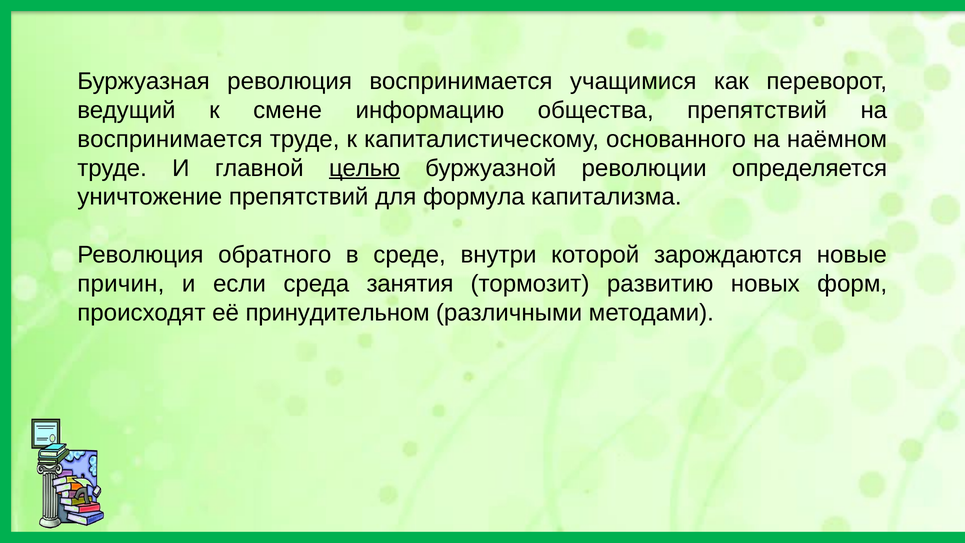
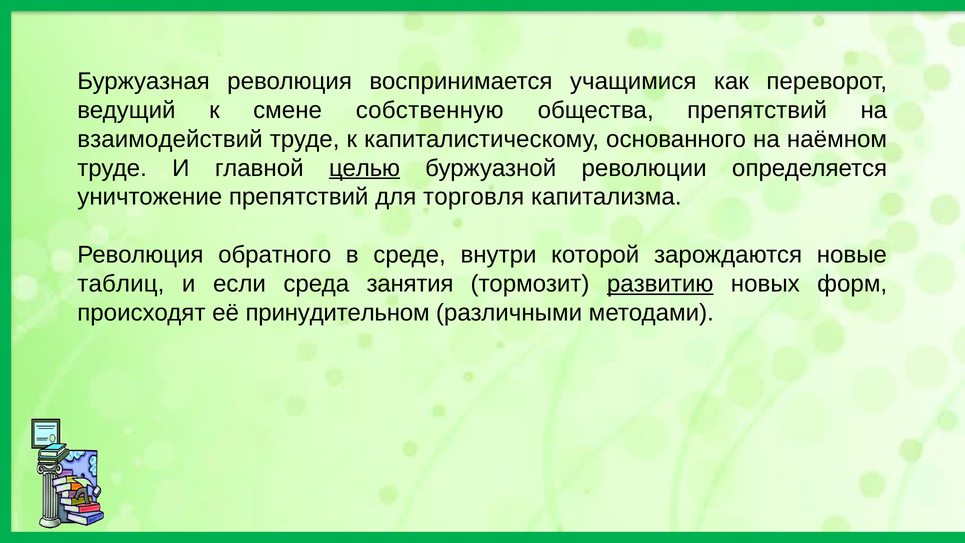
информацию: информацию -> собственную (430, 110)
воспринимается: воспринимается -> взаимодействий (170, 139)
формула: формула -> торговля (474, 197)
причин: причин -> таблиц (121, 284)
развитию underline: none -> present (660, 284)
